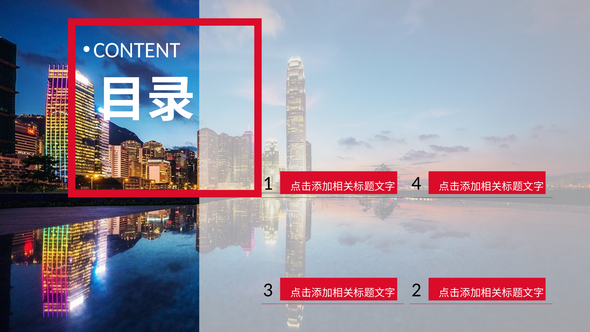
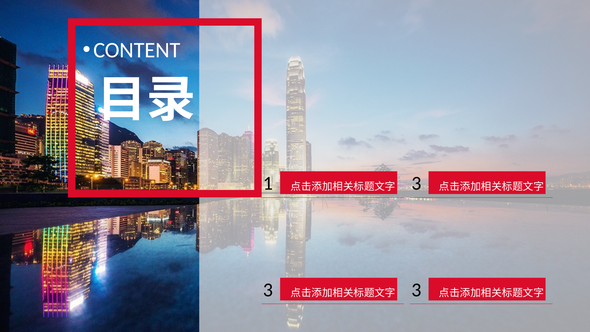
4: 4 -> 3 (416, 183)
2: 2 -> 3 (416, 290)
